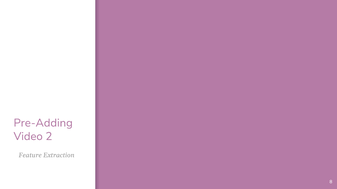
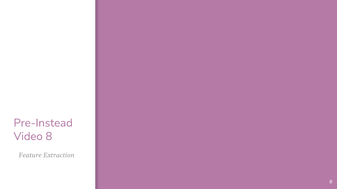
Pre-Adding: Pre-Adding -> Pre-Instead (43, 123)
Video 2: 2 -> 8 (49, 137)
